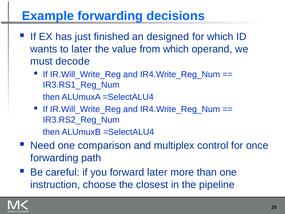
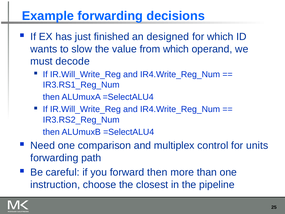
to later: later -> slow (82, 49)
once: once -> units (257, 145)
forward later: later -> then (157, 172)
